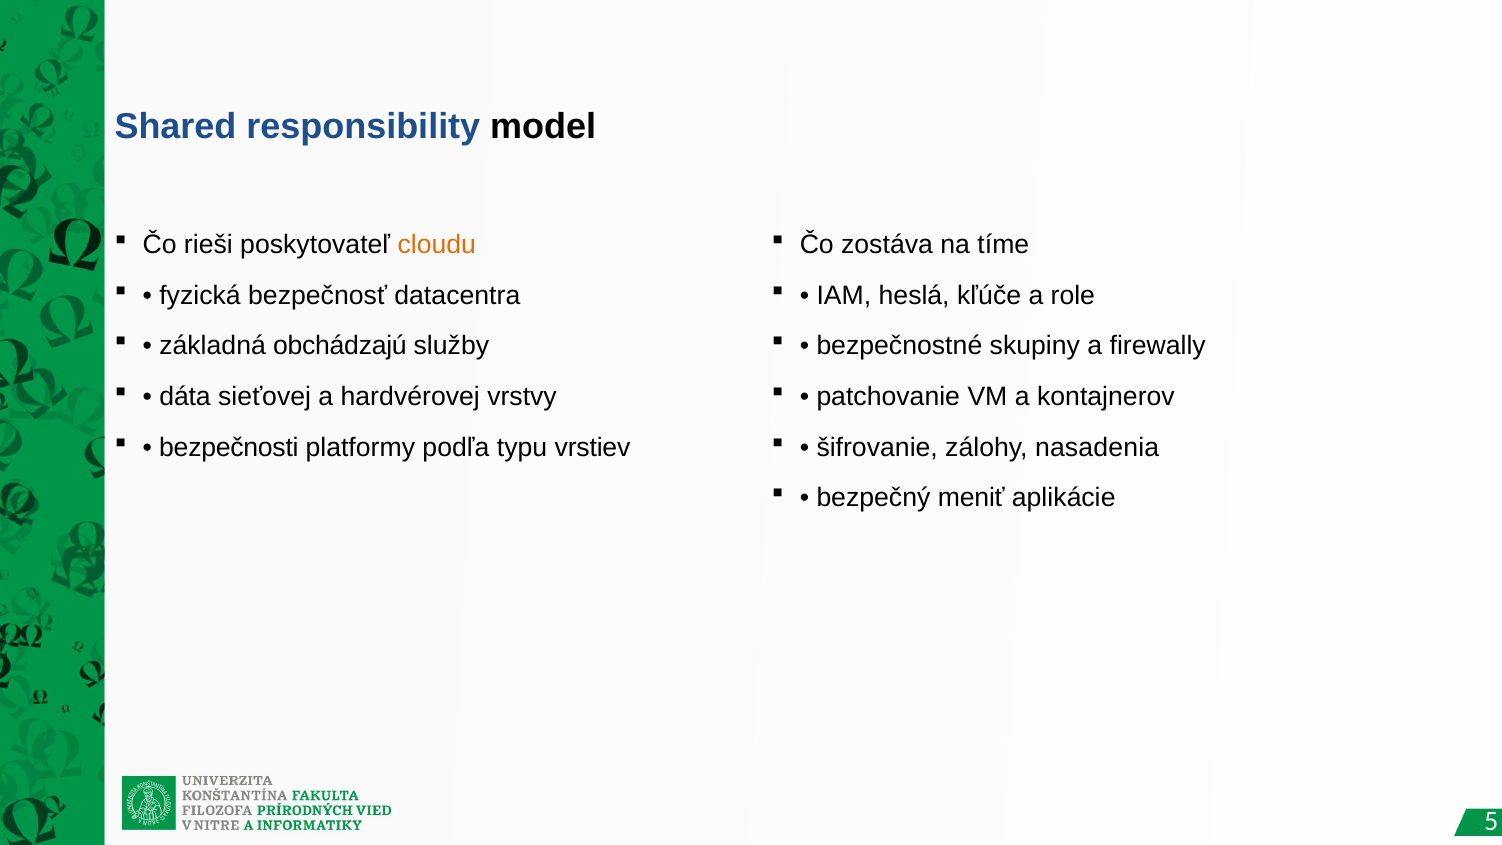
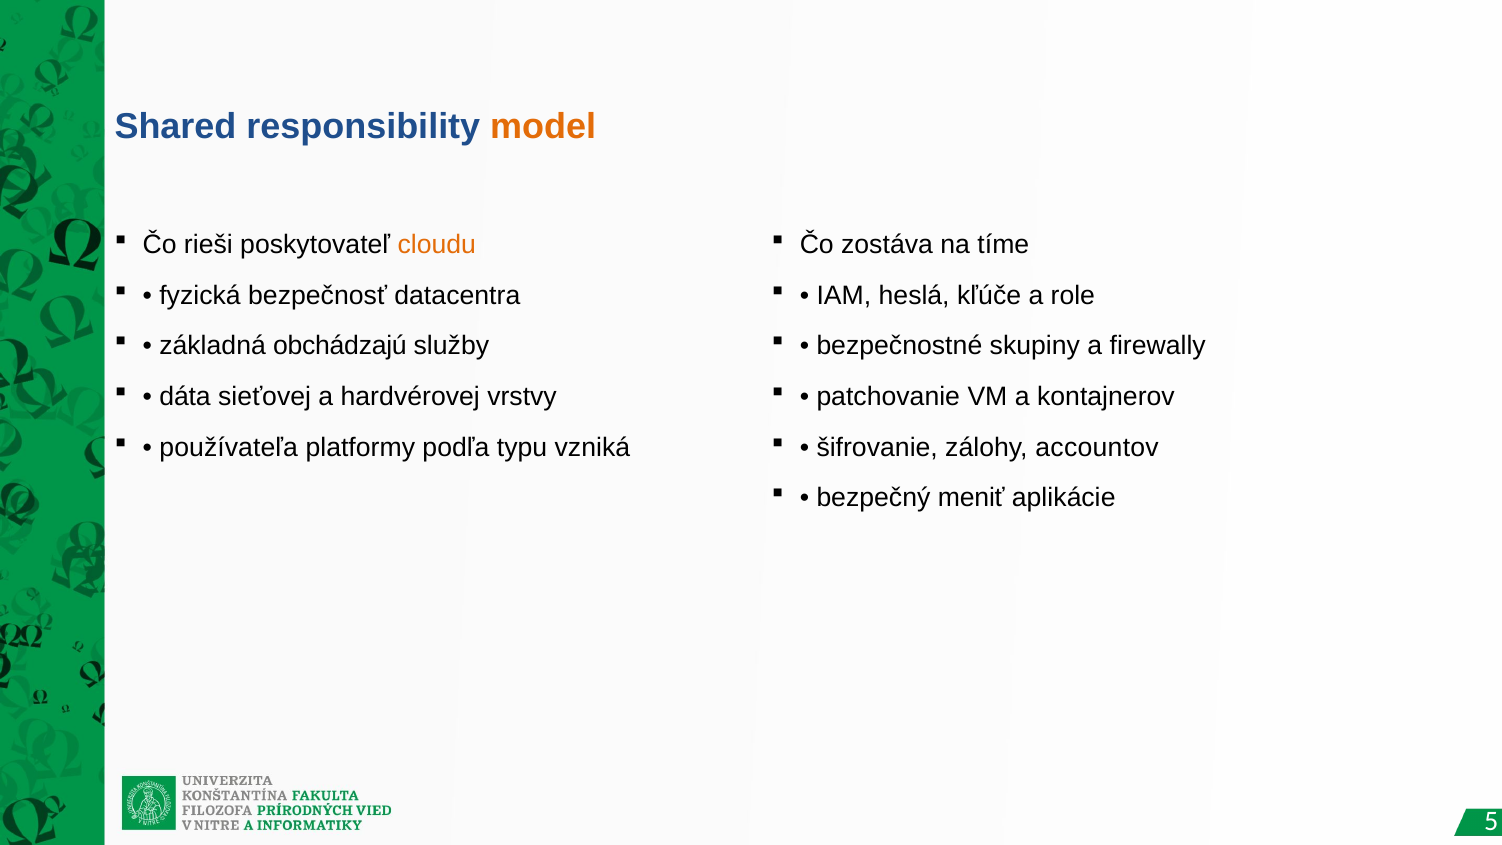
model colour: black -> orange (543, 126)
bezpečnosti: bezpečnosti -> používateľa (229, 447)
vrstiev: vrstiev -> vzniká (592, 447)
nasadenia: nasadenia -> accountov (1097, 447)
